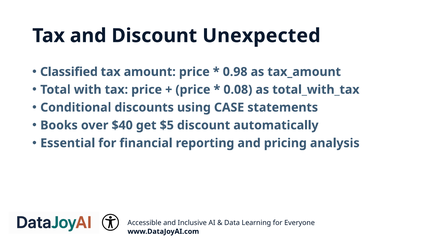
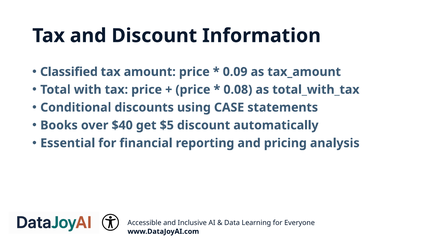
Unexpected: Unexpected -> Information (262, 36)
0.98: 0.98 -> 0.09 (235, 72)
